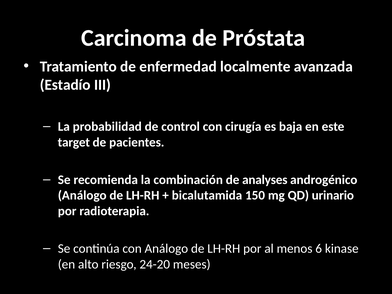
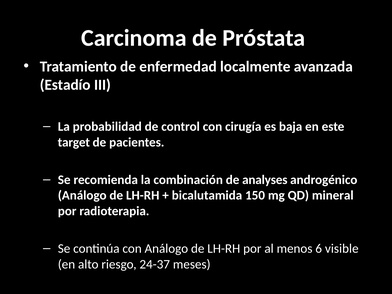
urinario: urinario -> mineral (333, 195)
kinase: kinase -> visible (342, 249)
24-20: 24-20 -> 24-37 (155, 264)
